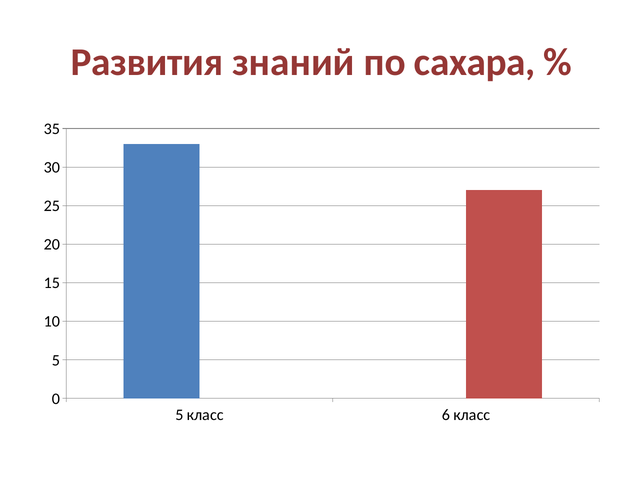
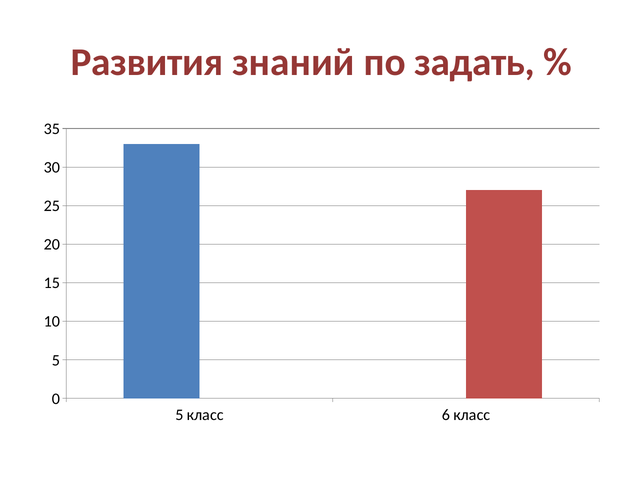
сахара: сахара -> задать (475, 62)
